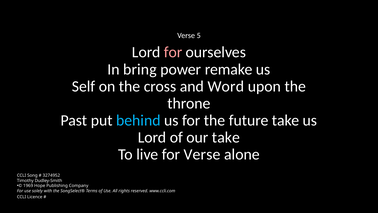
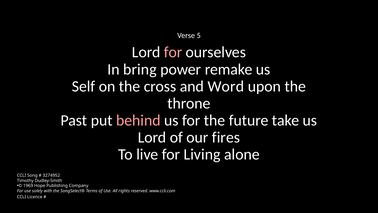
behind colour: light blue -> pink (138, 120)
our take: take -> fires (226, 137)
for Verse: Verse -> Living (202, 154)
